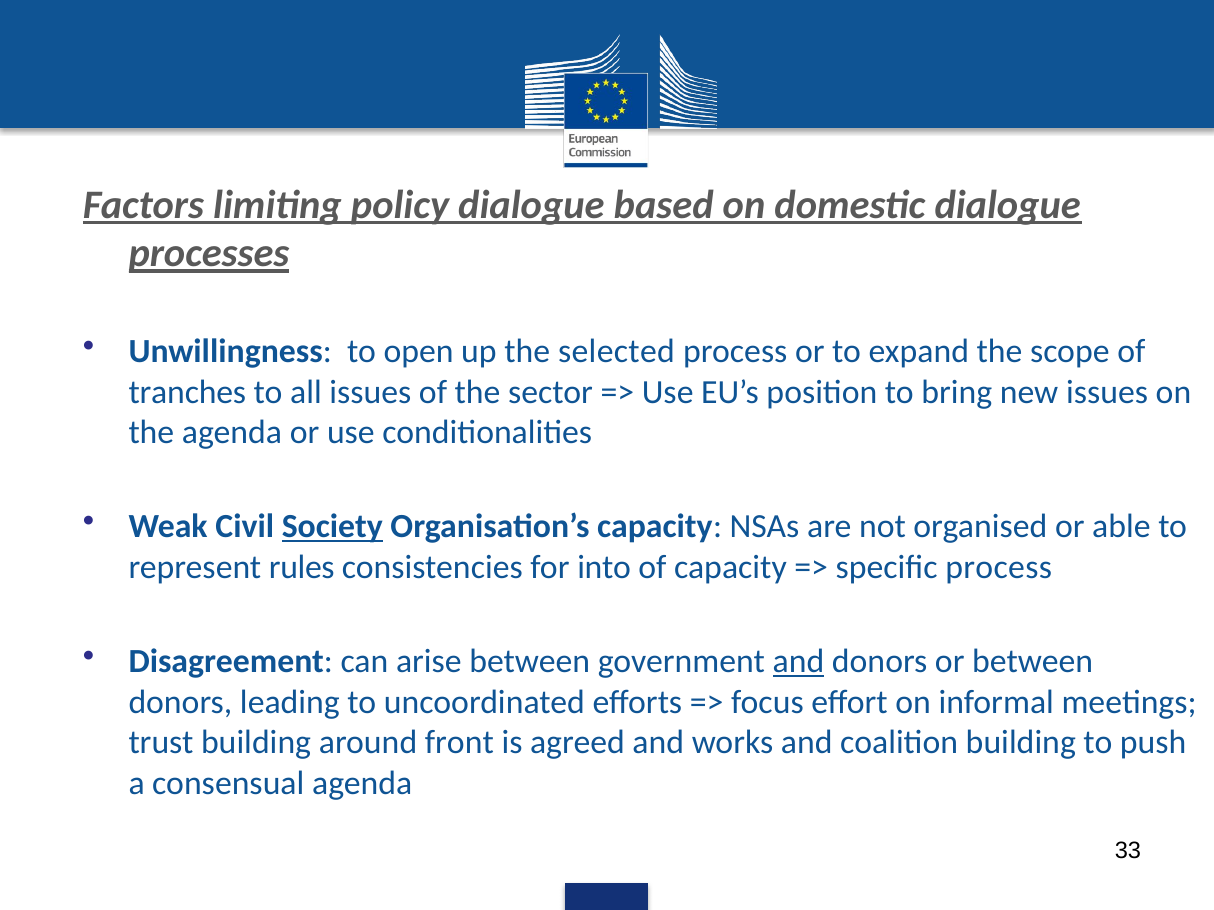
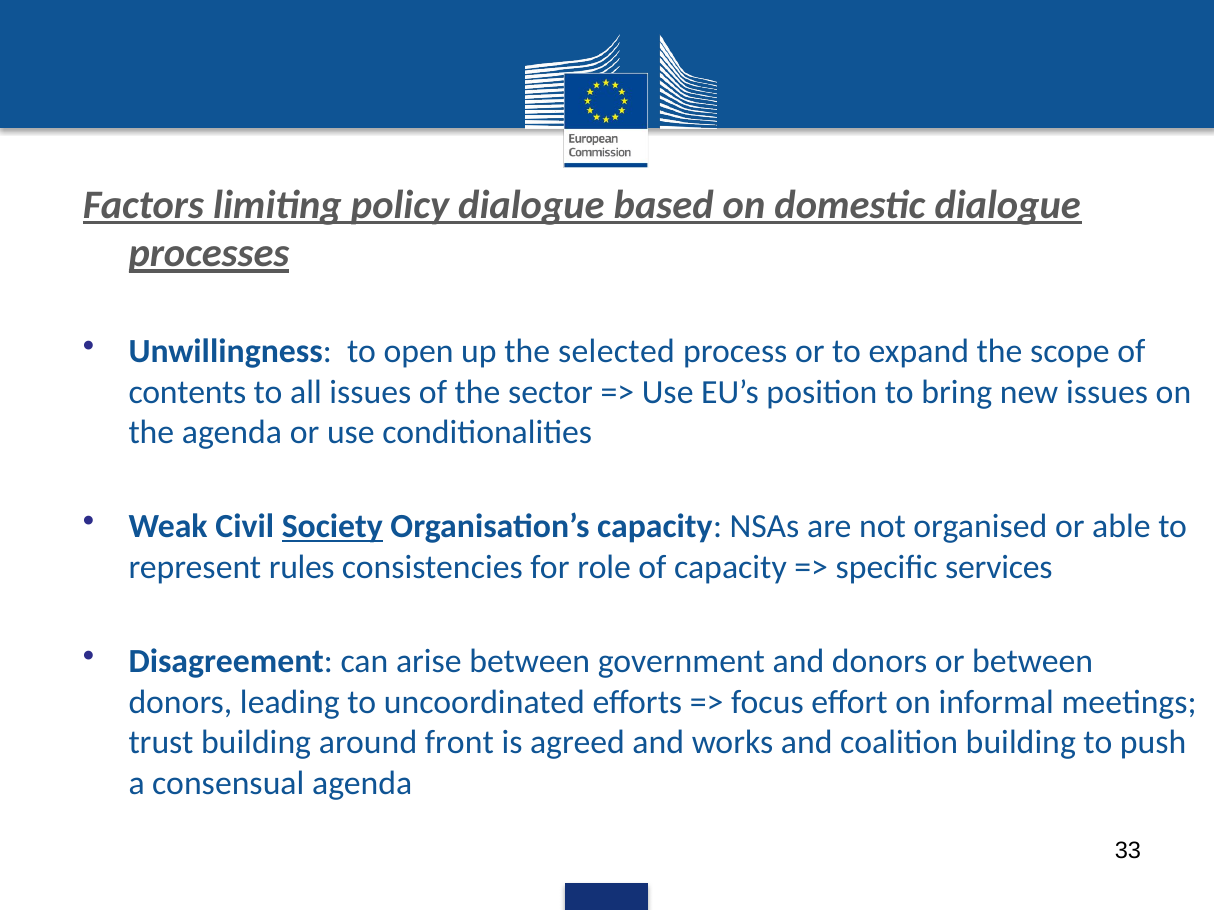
tranches: tranches -> contents (187, 392)
into: into -> role (604, 568)
specific process: process -> services (999, 568)
and underline: present -> none (798, 662)
